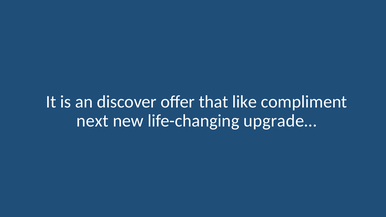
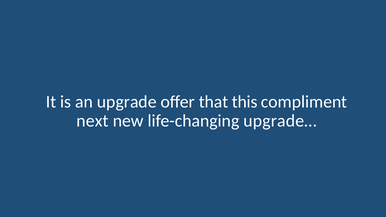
discover: discover -> upgrade (127, 102)
like: like -> this (245, 102)
